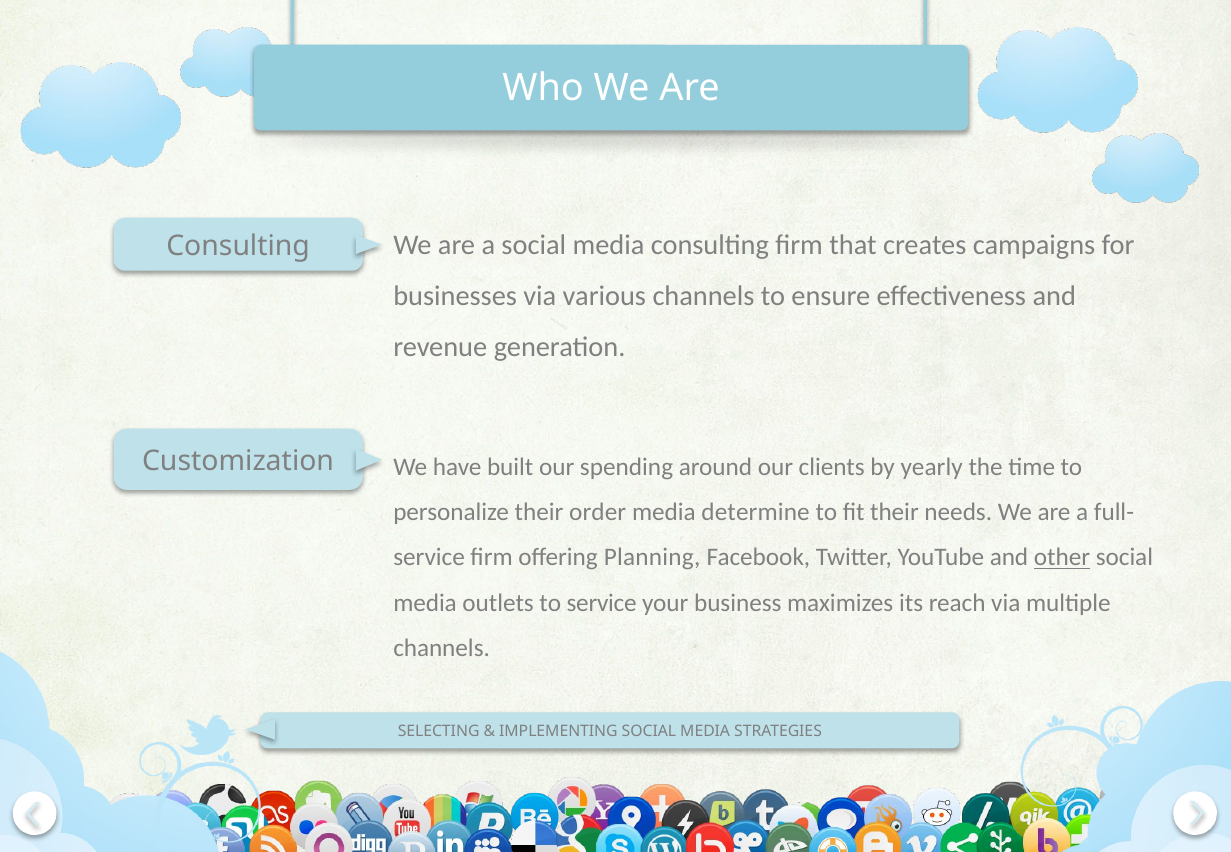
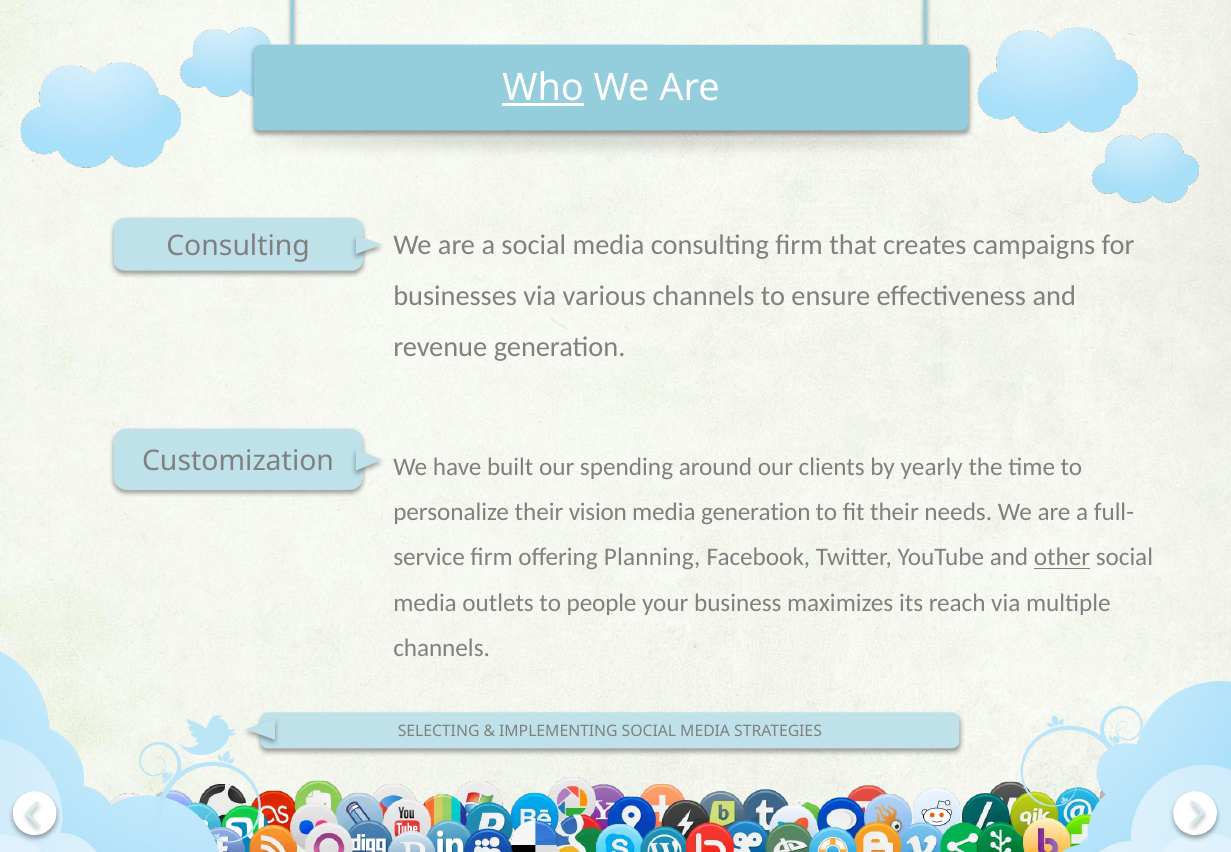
Who underline: none -> present (543, 88)
order: order -> vision (598, 512)
media determine: determine -> generation (756, 512)
to service: service -> people (602, 603)
